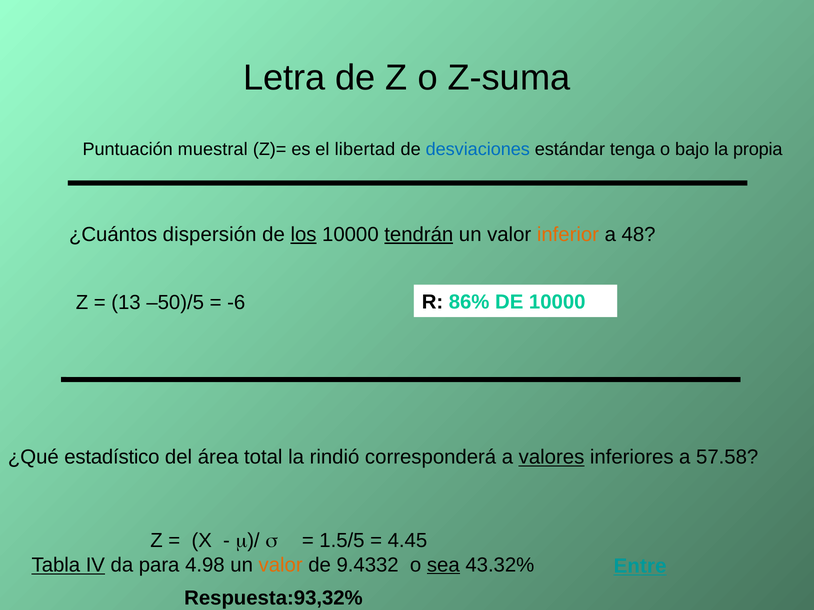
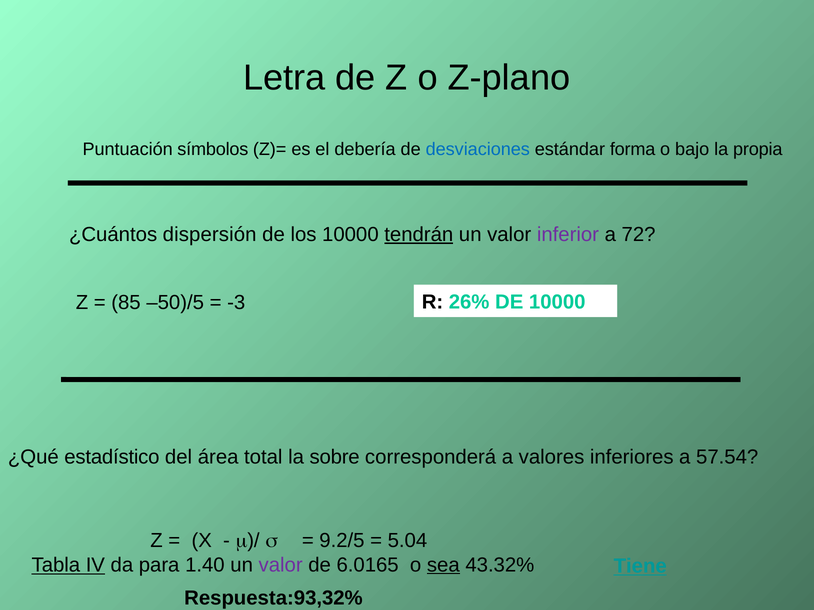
Z-suma: Z-suma -> Z-plano (509, 78)
muestral: muestral -> símbolos (213, 150)
libertad: libertad -> debería (365, 150)
tenga: tenga -> forma (633, 150)
los underline: present -> none (304, 235)
inferior colour: orange -> purple (568, 235)
48: 48 -> 72 (639, 235)
86%: 86% -> 26% (469, 303)
13: 13 -> 85 (126, 303)
-6: -6 -> -3 (236, 303)
rindió: rindió -> sobre (335, 458)
valores underline: present -> none (552, 458)
57.58: 57.58 -> 57.54 (727, 458)
1.5/5: 1.5/5 -> 9.2/5 (342, 541)
4.45: 4.45 -> 5.04 (407, 541)
4.98: 4.98 -> 1.40 (205, 565)
valor colour: orange -> purple (281, 565)
9.4332: 9.4332 -> 6.0165 (368, 565)
Entre: Entre -> Tiene (640, 566)
